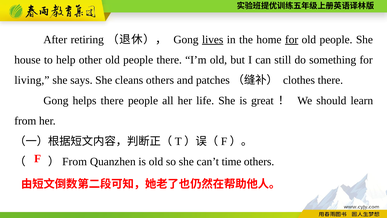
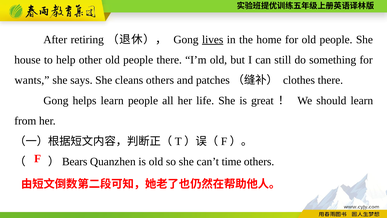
for underline: present -> none (292, 39)
living: living -> wants (32, 80)
helps there: there -> learn (112, 100)
From: From -> Bears (75, 161)
